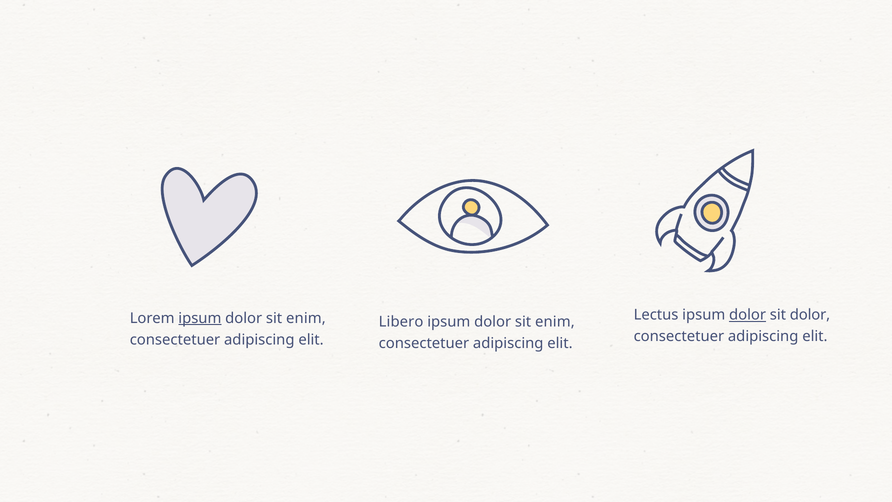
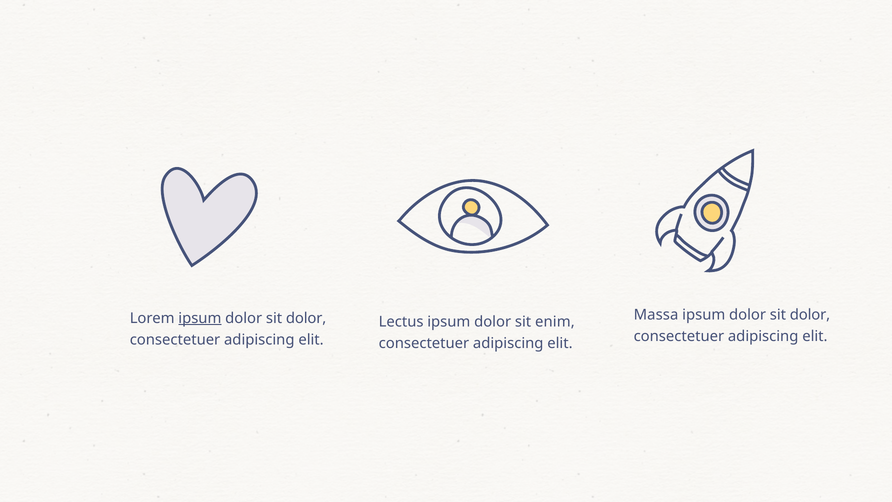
Lectus: Lectus -> Massa (656, 315)
dolor underline: present -> none (748, 315)
enim: enim -> dolor (306, 318)
Libero: Libero -> Lectus (401, 322)
